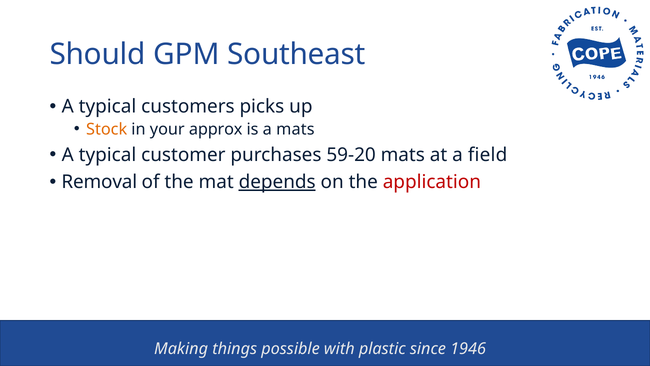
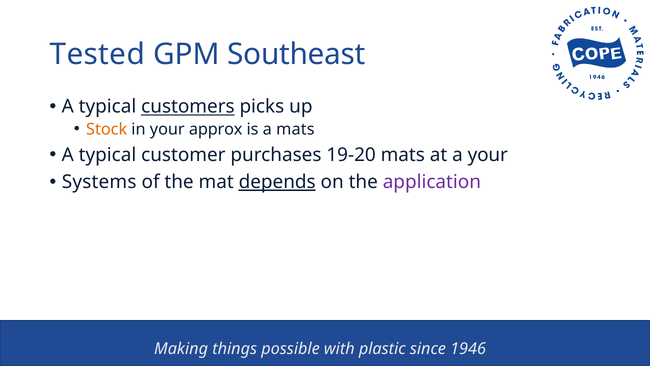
Should: Should -> Tested (97, 55)
customers underline: none -> present (188, 107)
59-20: 59-20 -> 19-20 (351, 155)
a field: field -> your (488, 155)
Removal: Removal -> Systems (99, 182)
application colour: red -> purple (432, 182)
